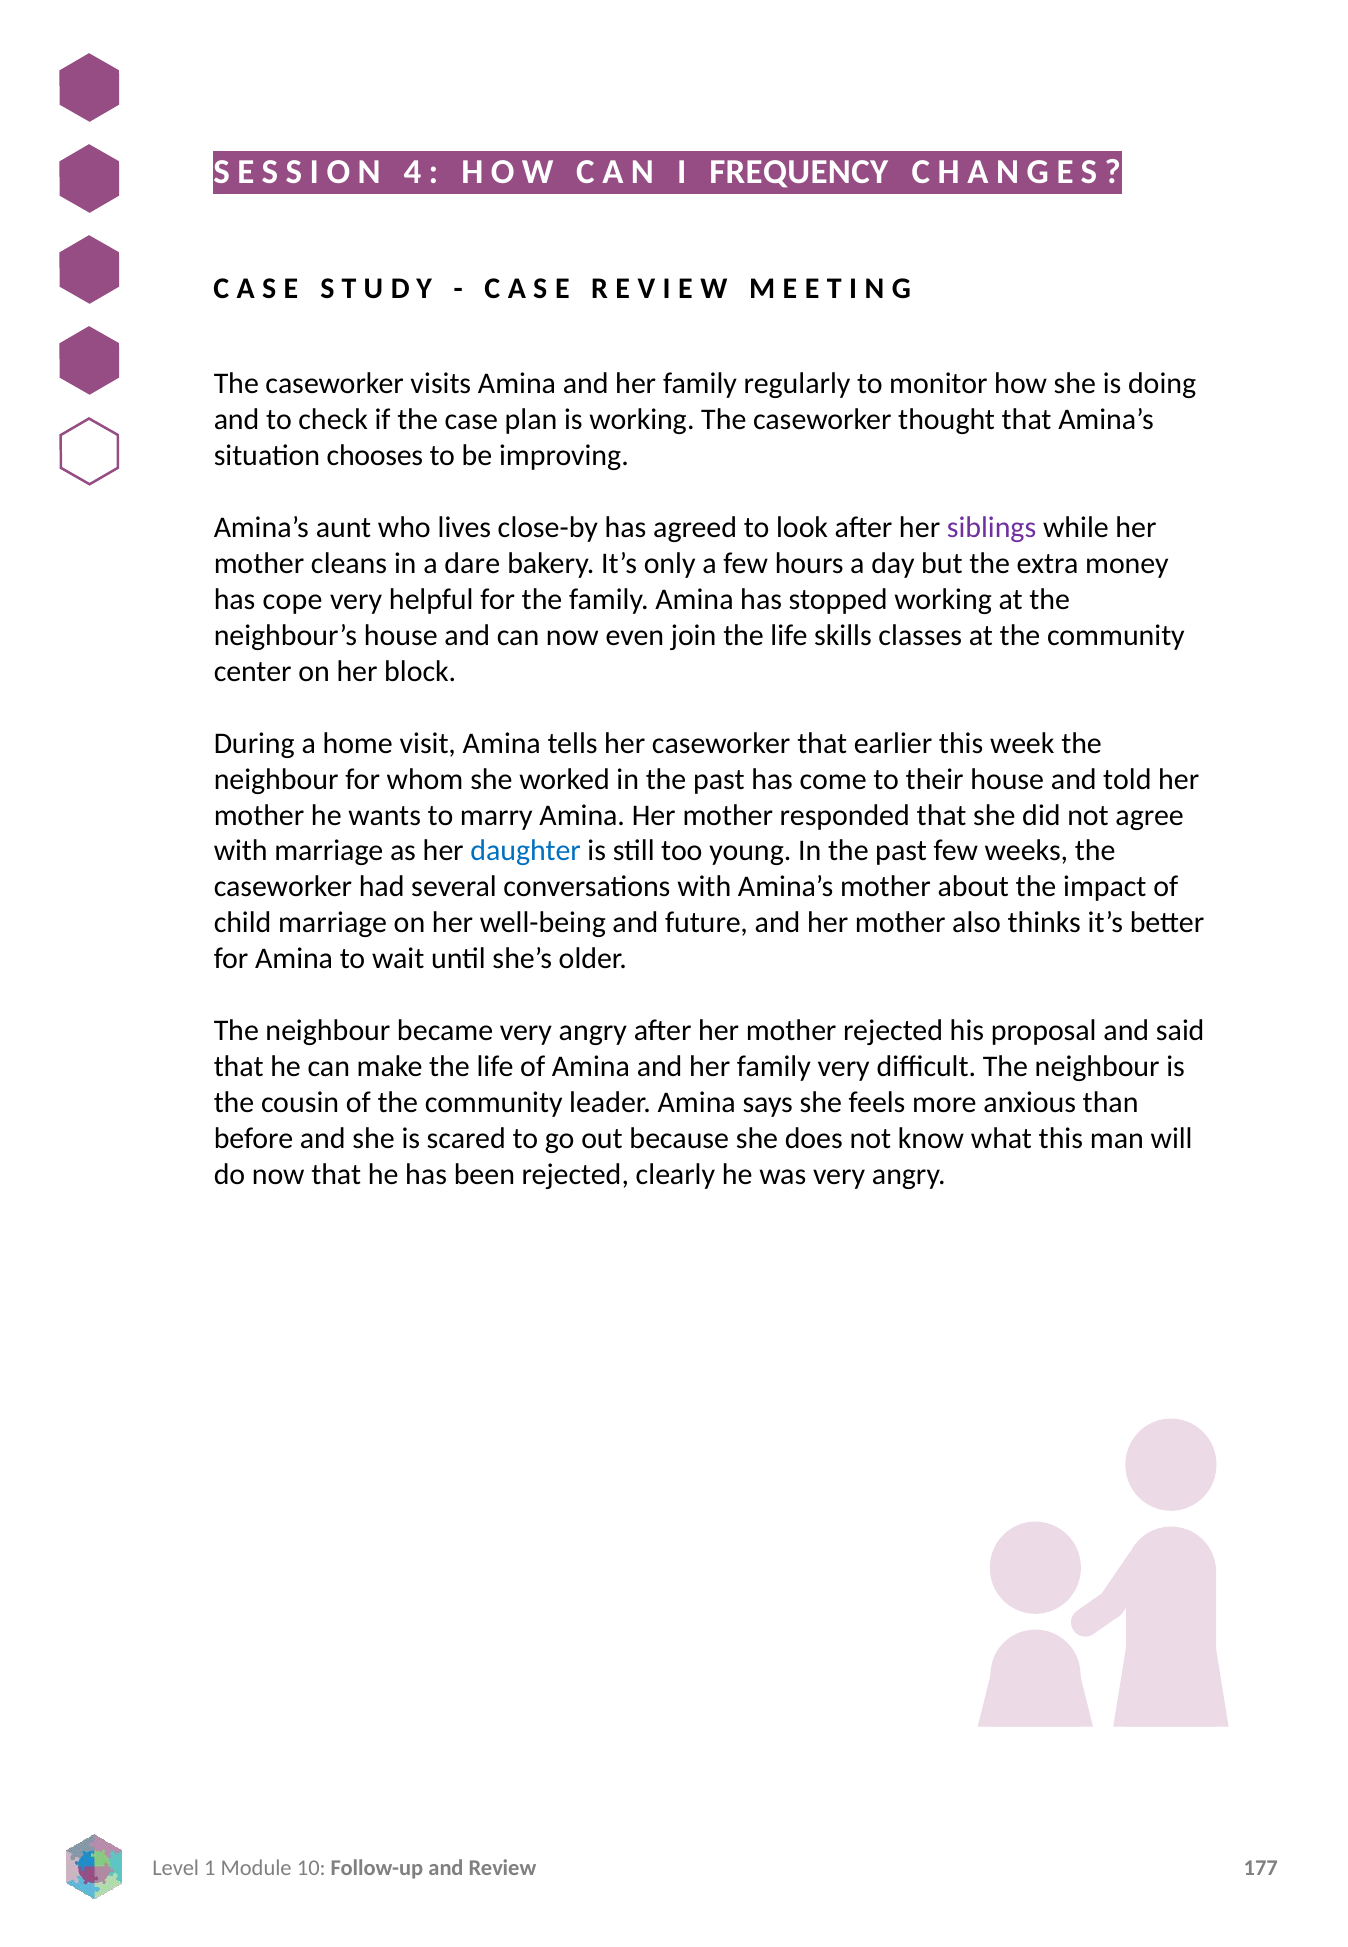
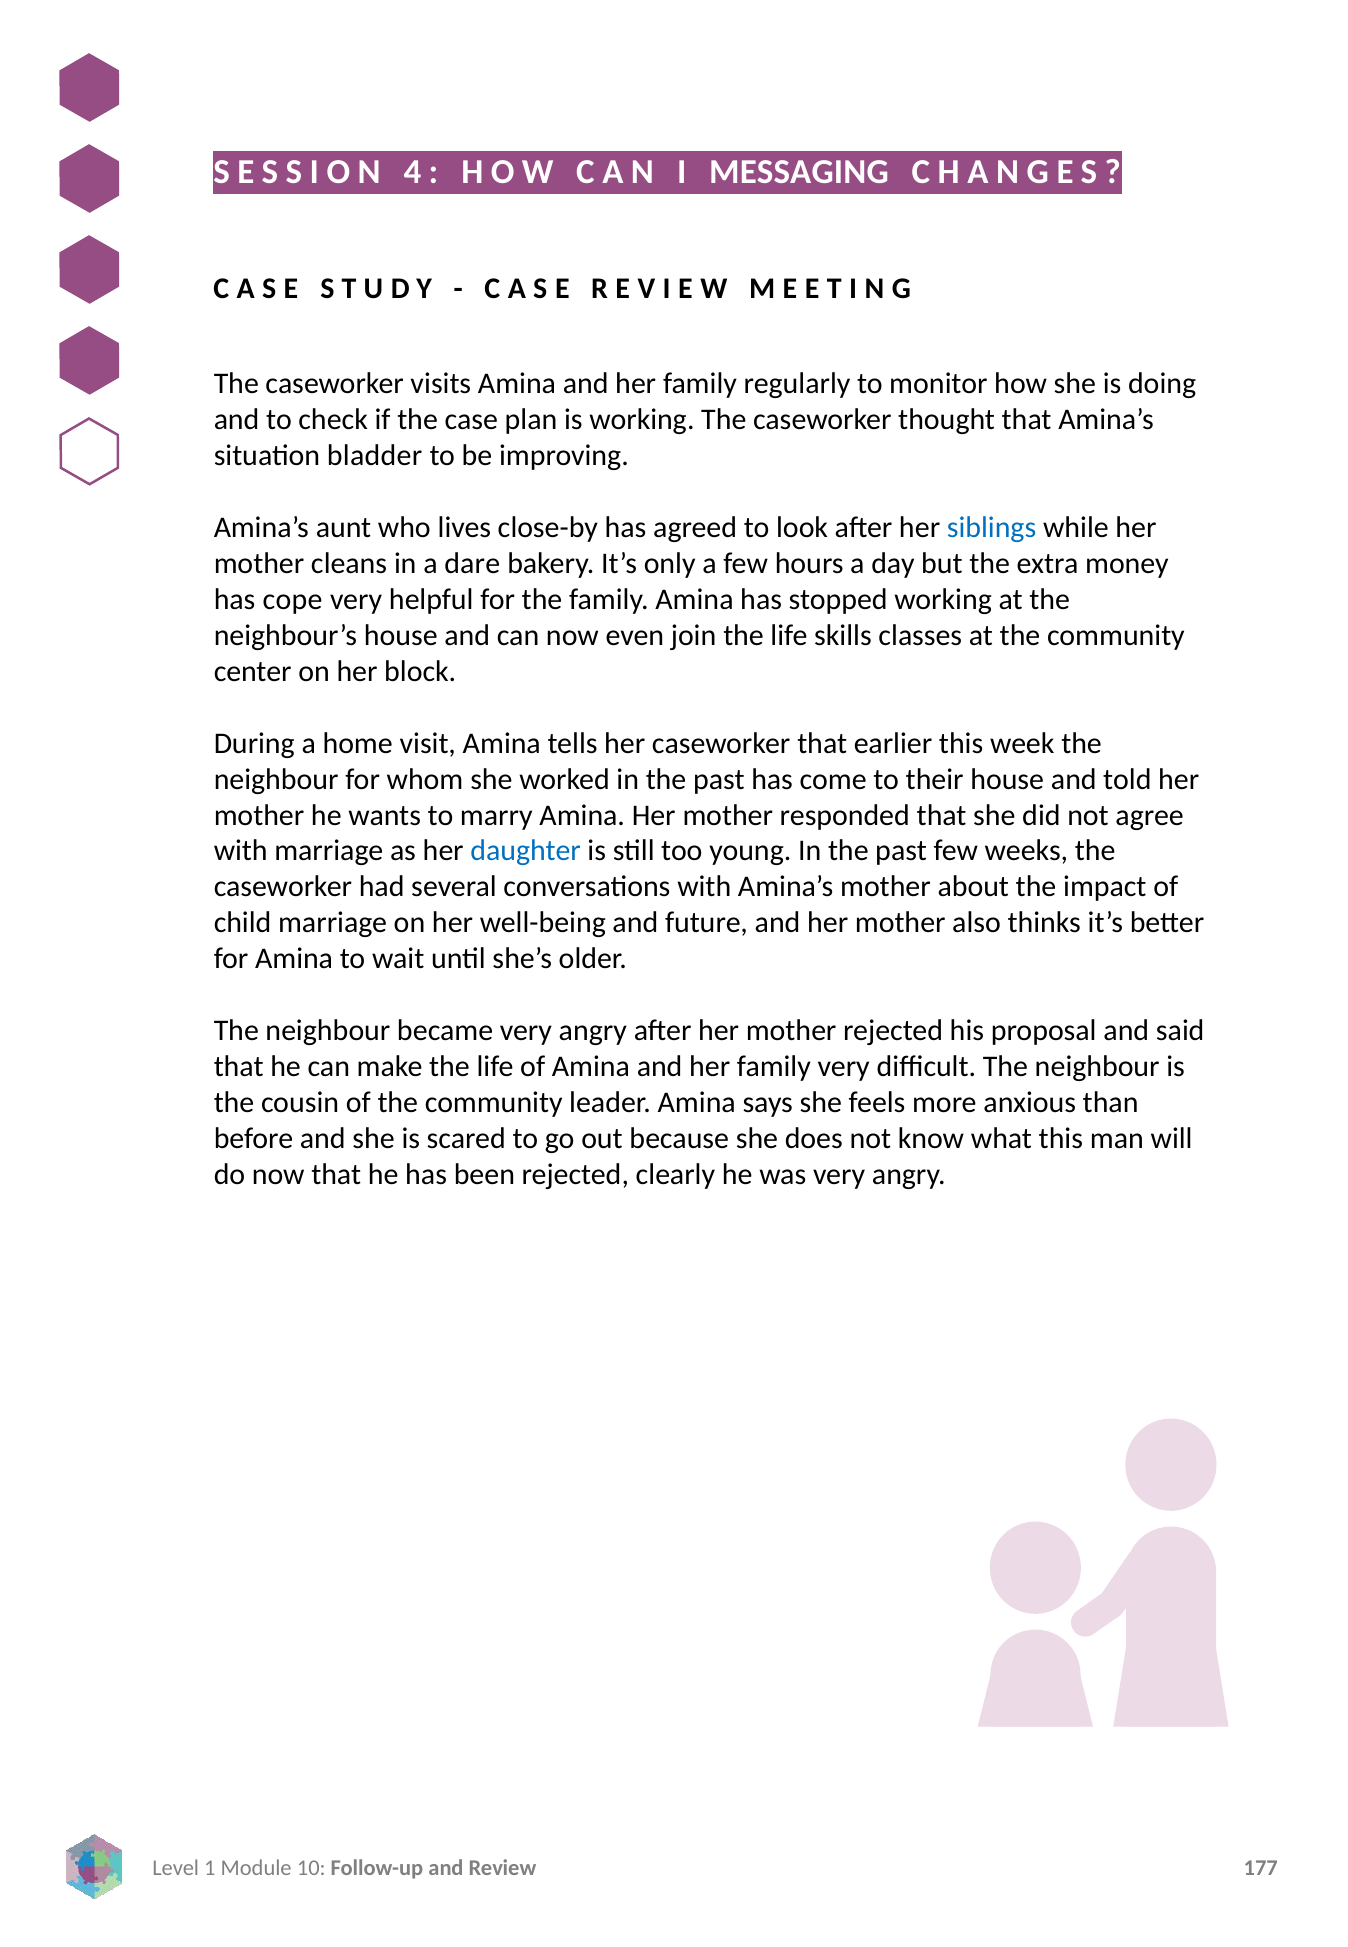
FREQUENCY: FREQUENCY -> MESSAGING (799, 172)
chooses: chooses -> bladder (375, 456)
siblings colour: purple -> blue (992, 528)
